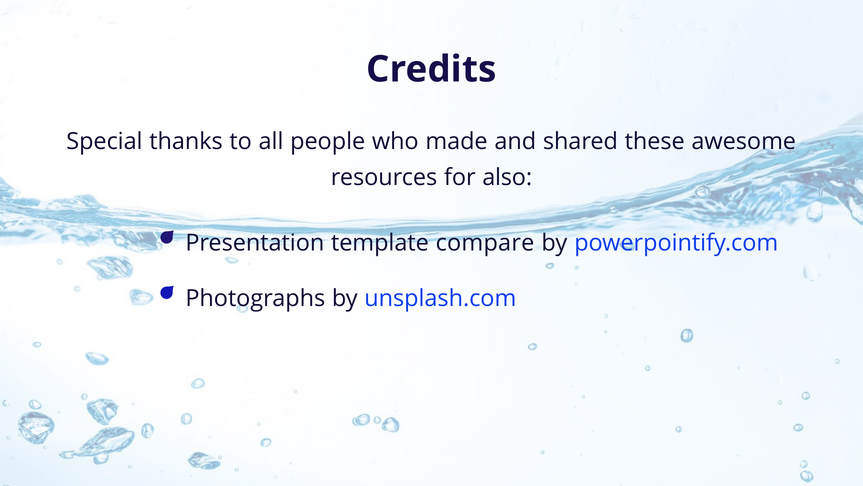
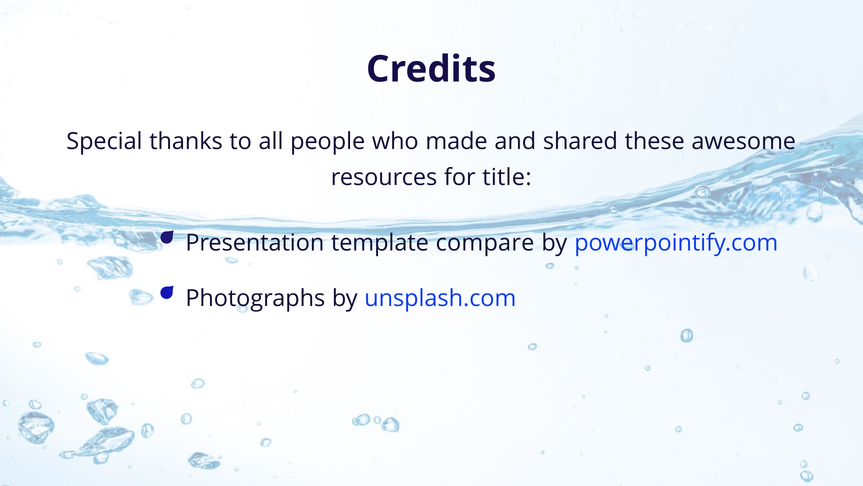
also: also -> title (507, 177)
